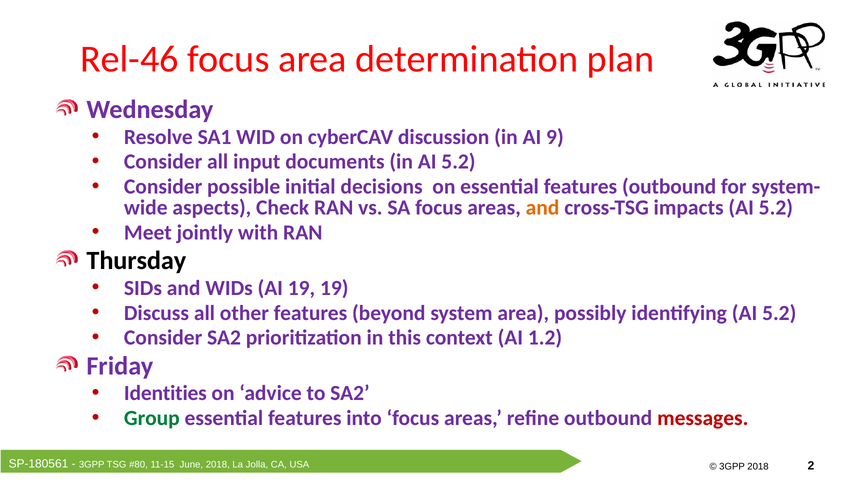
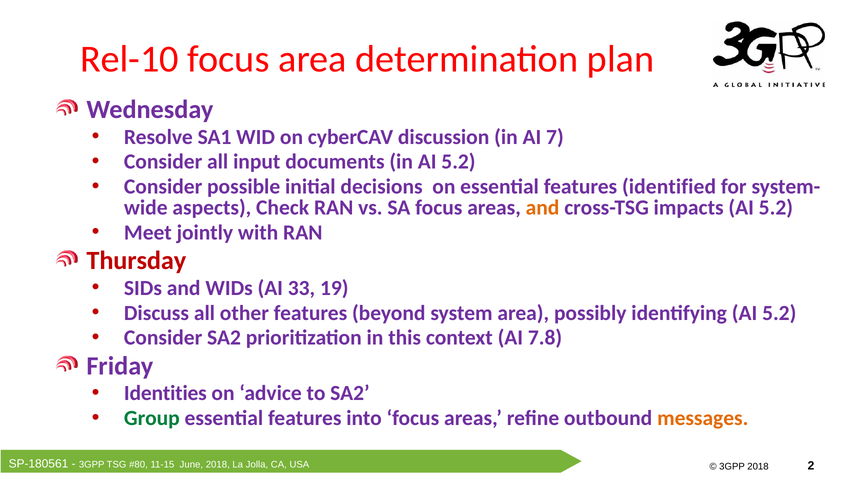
Rel-46: Rel-46 -> Rel-10 (129, 59)
9: 9 -> 7 (555, 137)
features outbound: outbound -> identified (669, 187)
Thursday colour: black -> red (136, 261)
AI 19: 19 -> 33 (301, 288)
1.2: 1.2 -> 7.8 (545, 338)
messages colour: red -> orange (703, 419)
